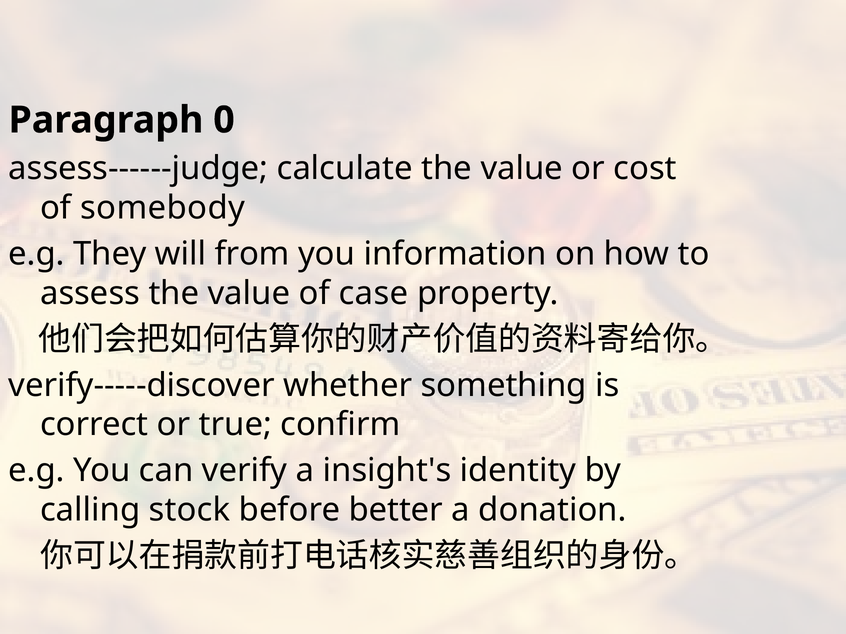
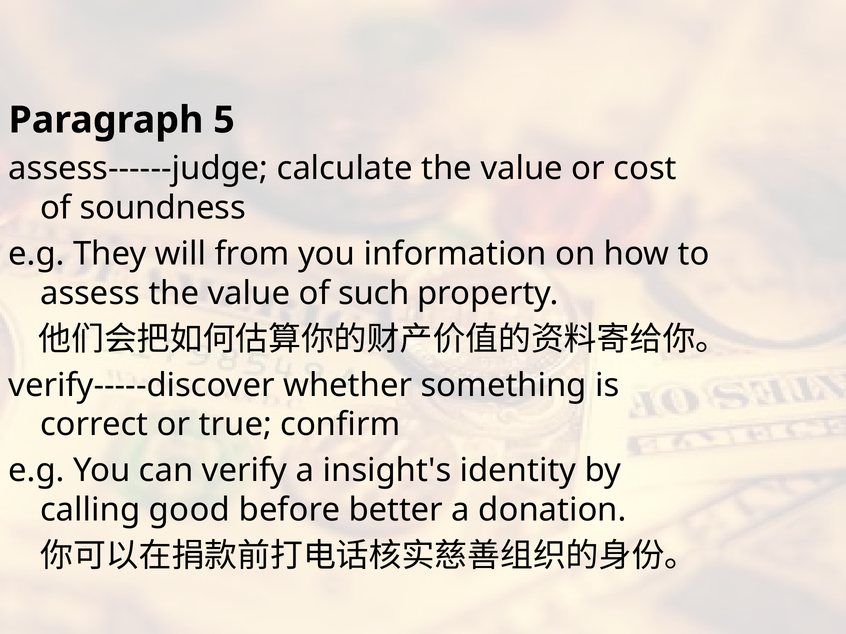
0: 0 -> 5 (224, 120)
somebody: somebody -> soundness (163, 208)
case: case -> such (374, 294)
stock: stock -> good (189, 510)
